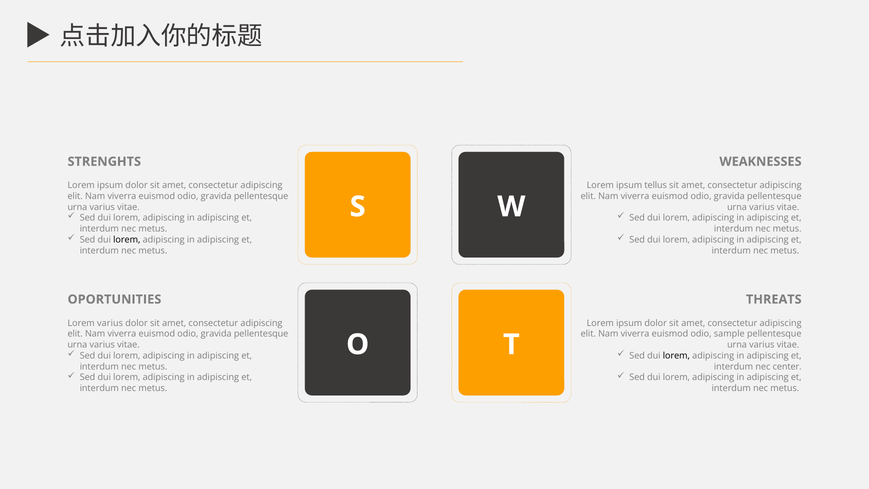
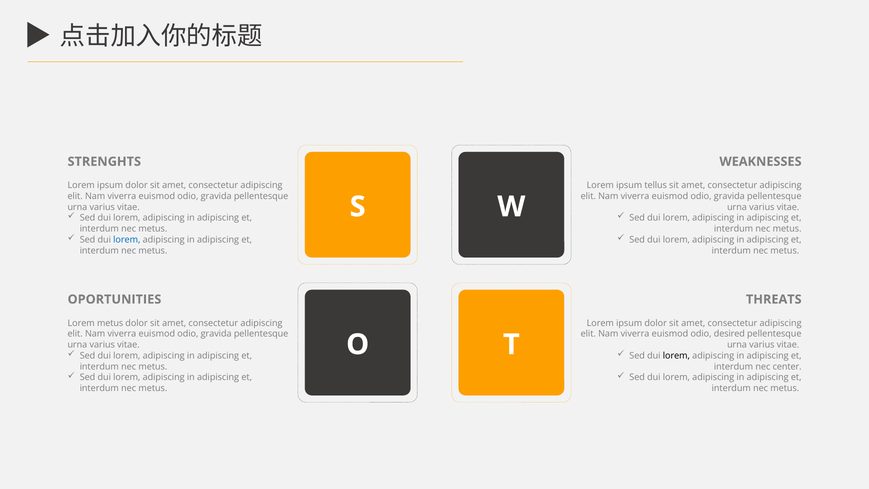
lorem colour: black -> blue (127, 240)
Lorem varius: varius -> metus (110, 323)
sample: sample -> desired (729, 334)
